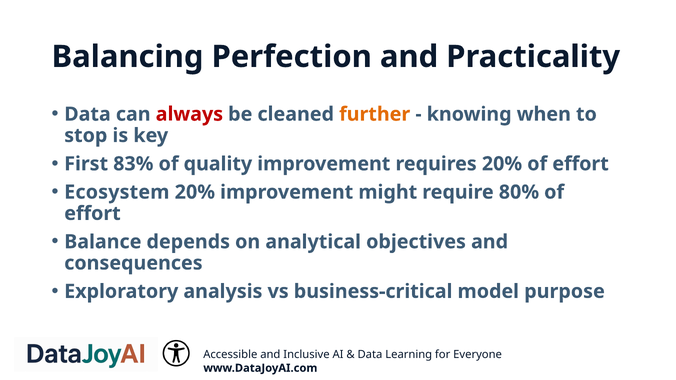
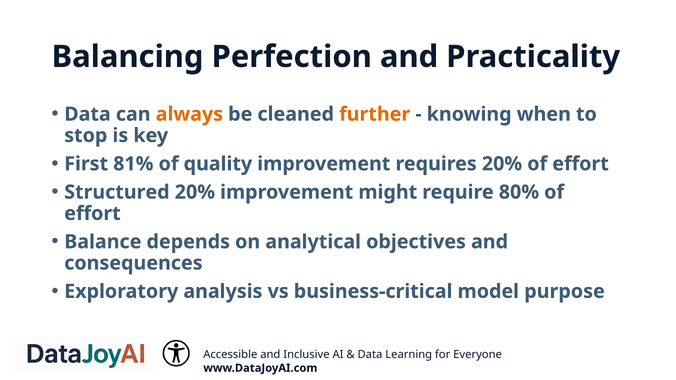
always colour: red -> orange (189, 114)
83%: 83% -> 81% (133, 164)
Ecosystem: Ecosystem -> Structured (117, 192)
